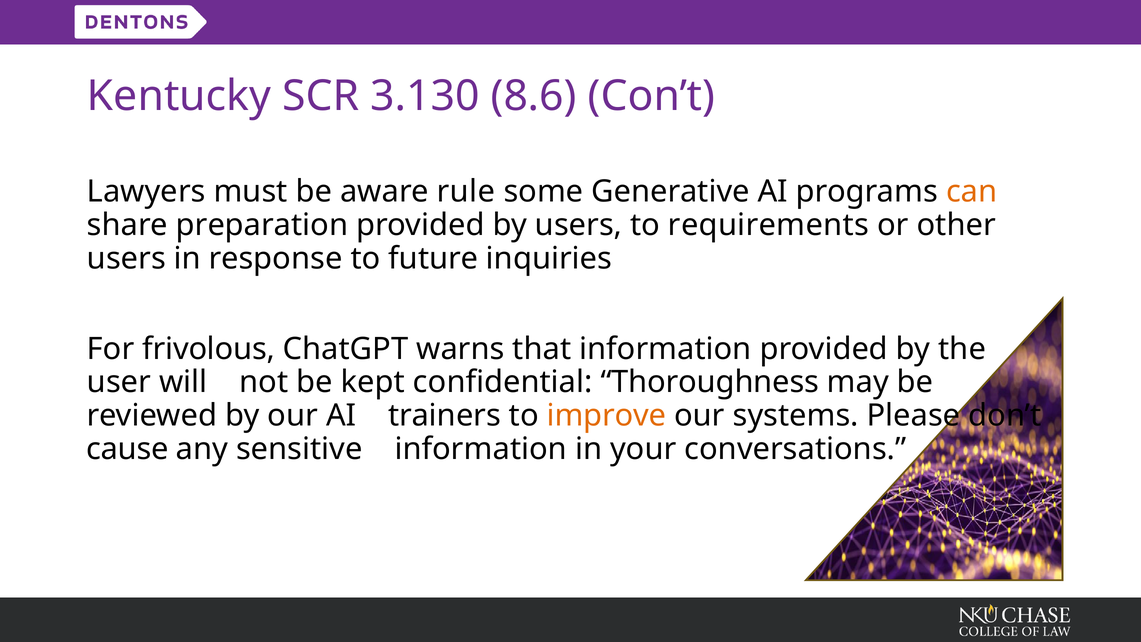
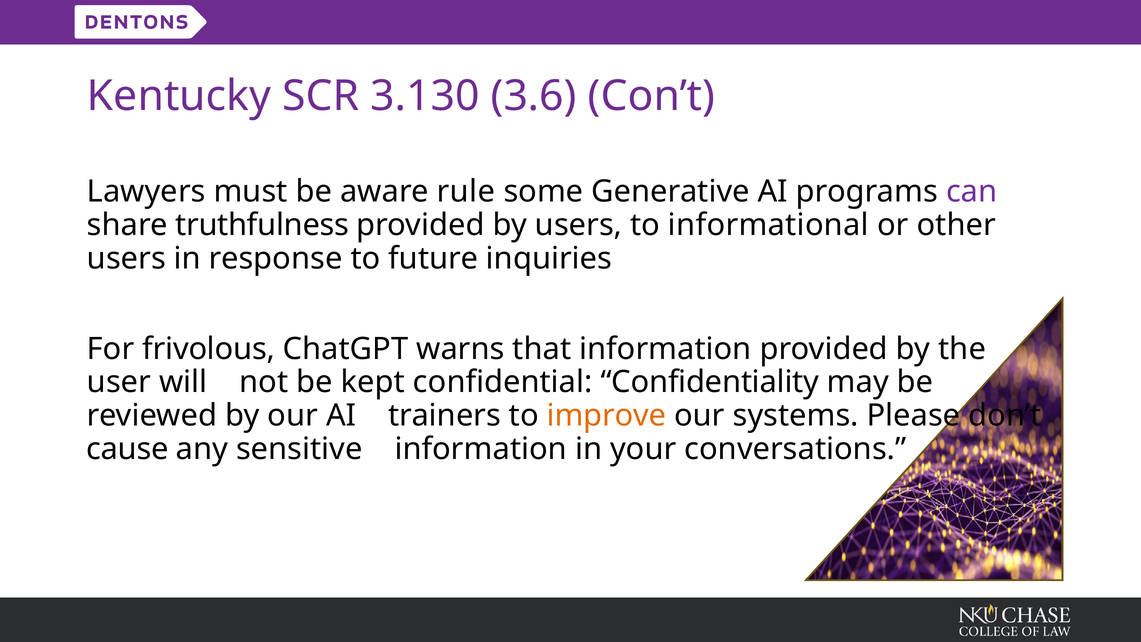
8.6: 8.6 -> 3.6 (534, 96)
can colour: orange -> purple (972, 192)
preparation: preparation -> truthfulness (262, 225)
requirements: requirements -> informational (768, 225)
Thoroughness: Thoroughness -> Confidentiality (710, 382)
